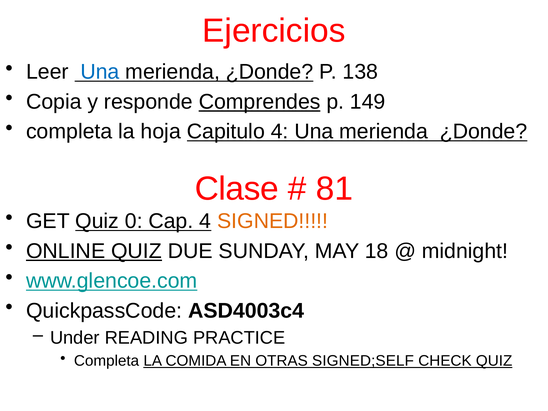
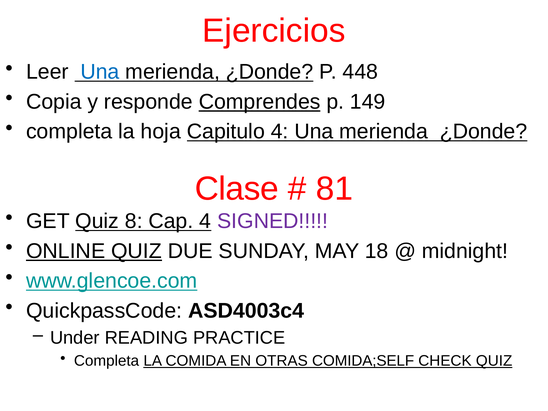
138: 138 -> 448 (360, 72)
0: 0 -> 8 (134, 221)
SIGNED colour: orange -> purple (273, 221)
SIGNED;SELF: SIGNED;SELF -> COMIDA;SELF (363, 361)
